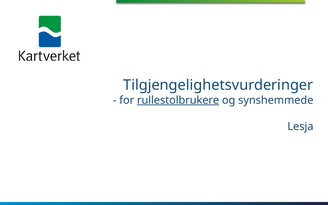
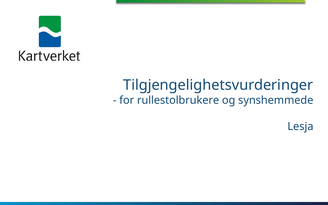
rullestolbrukere underline: present -> none (178, 100)
